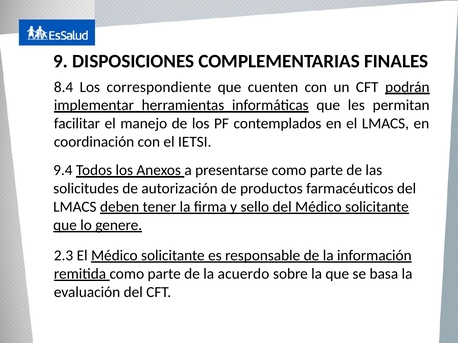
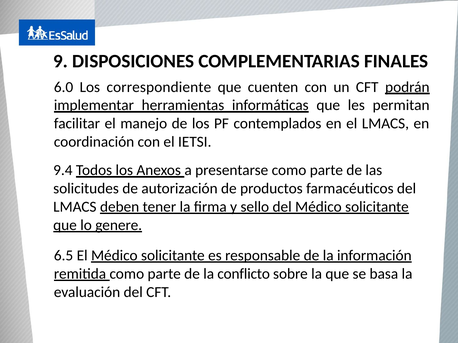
8.4: 8.4 -> 6.0 (64, 87)
2.3: 2.3 -> 6.5 (64, 256)
acuerdo: acuerdo -> conflicto (244, 274)
